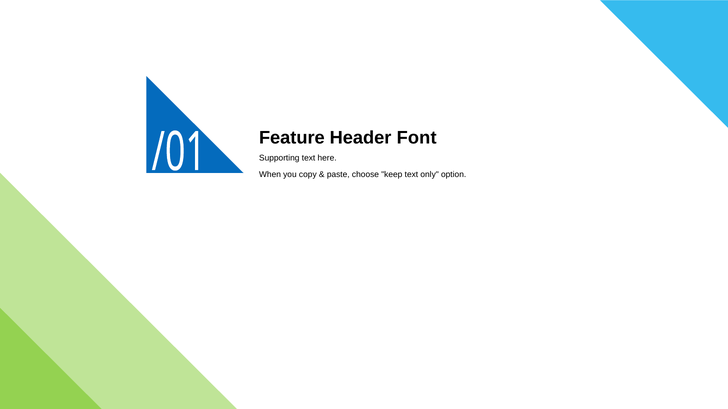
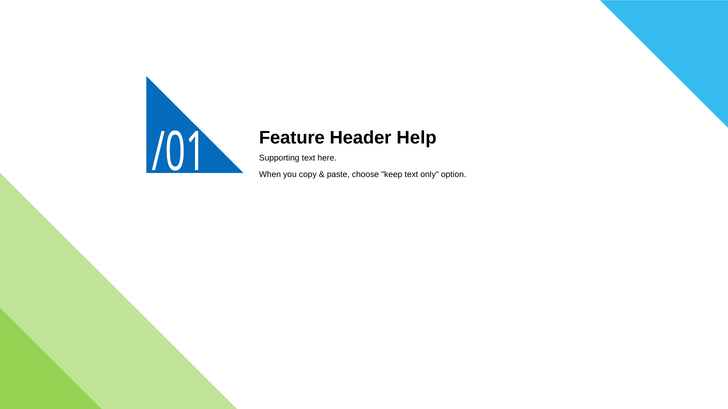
Font: Font -> Help (417, 138)
